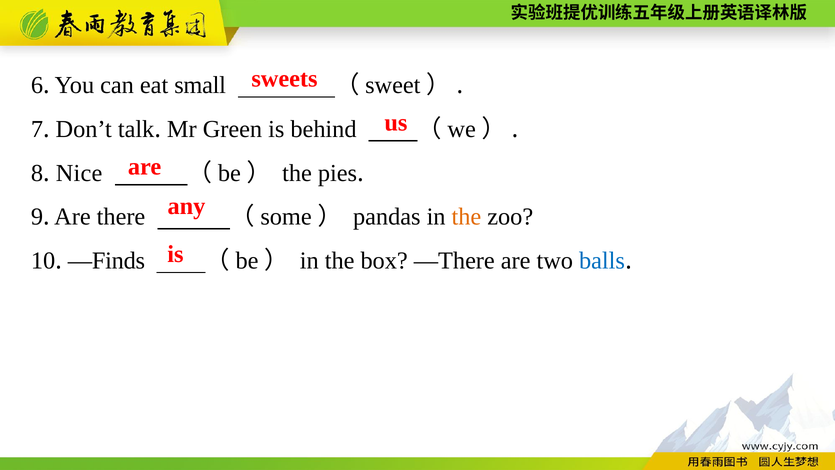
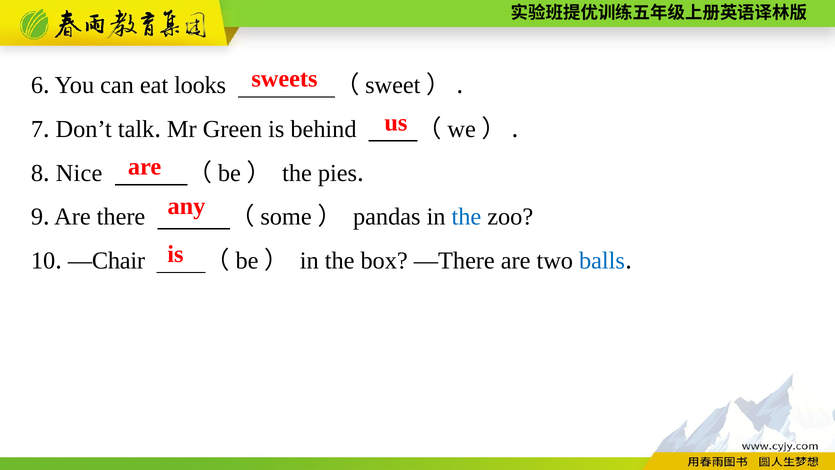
small: small -> looks (200, 85)
the colour: orange -> blue (466, 217)
—Finds: —Finds -> —Chair (106, 261)
